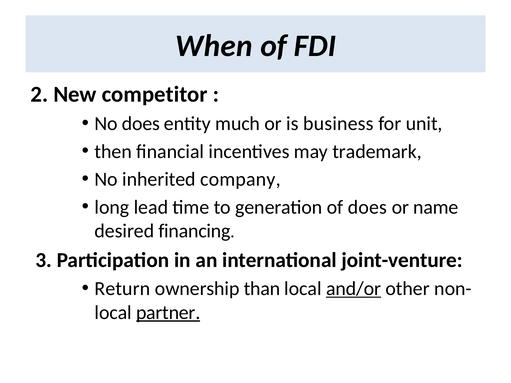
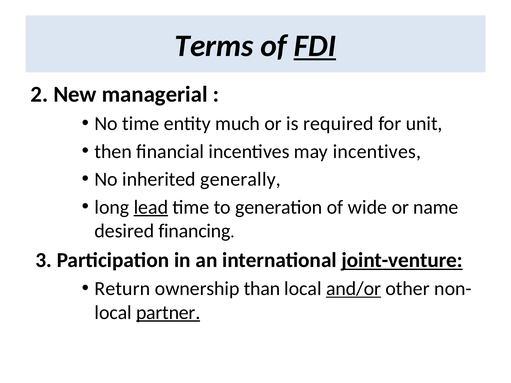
When: When -> Terms (214, 46)
FDI underline: none -> present (315, 46)
competitor: competitor -> managerial (155, 94)
No does: does -> time (141, 124)
business: business -> required (338, 124)
may trademark: trademark -> incentives (377, 152)
company: company -> generally (241, 179)
lead underline: none -> present (151, 207)
of does: does -> wide (367, 207)
joint-venture underline: none -> present (402, 260)
